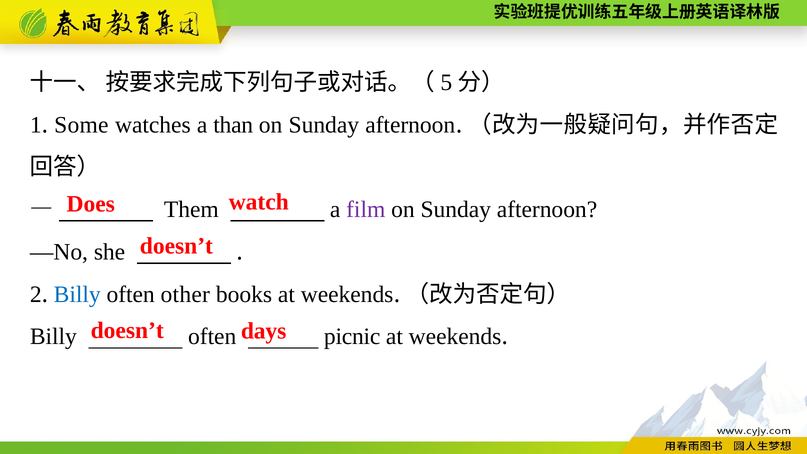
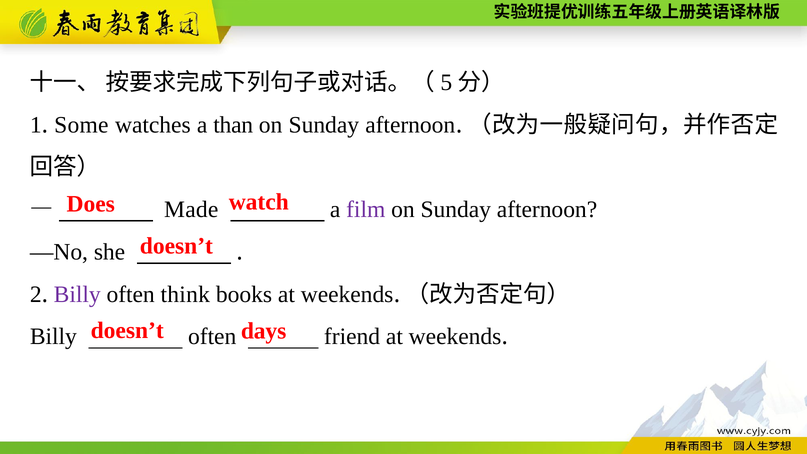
Them: Them -> Made (191, 210)
Billy colour: blue -> purple (77, 294)
other: other -> think (185, 294)
picnic: picnic -> friend (352, 337)
